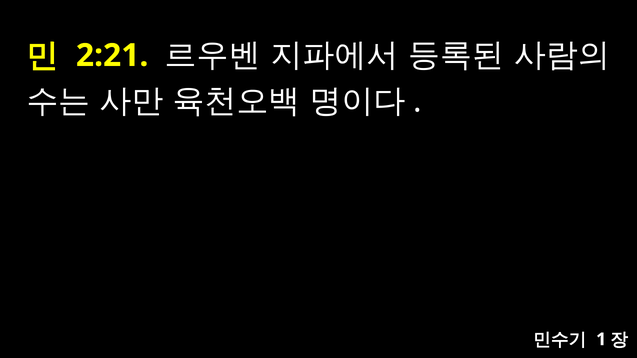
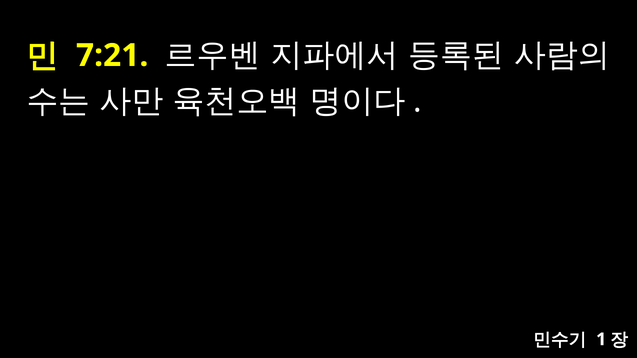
2:21: 2:21 -> 7:21 (112, 55)
